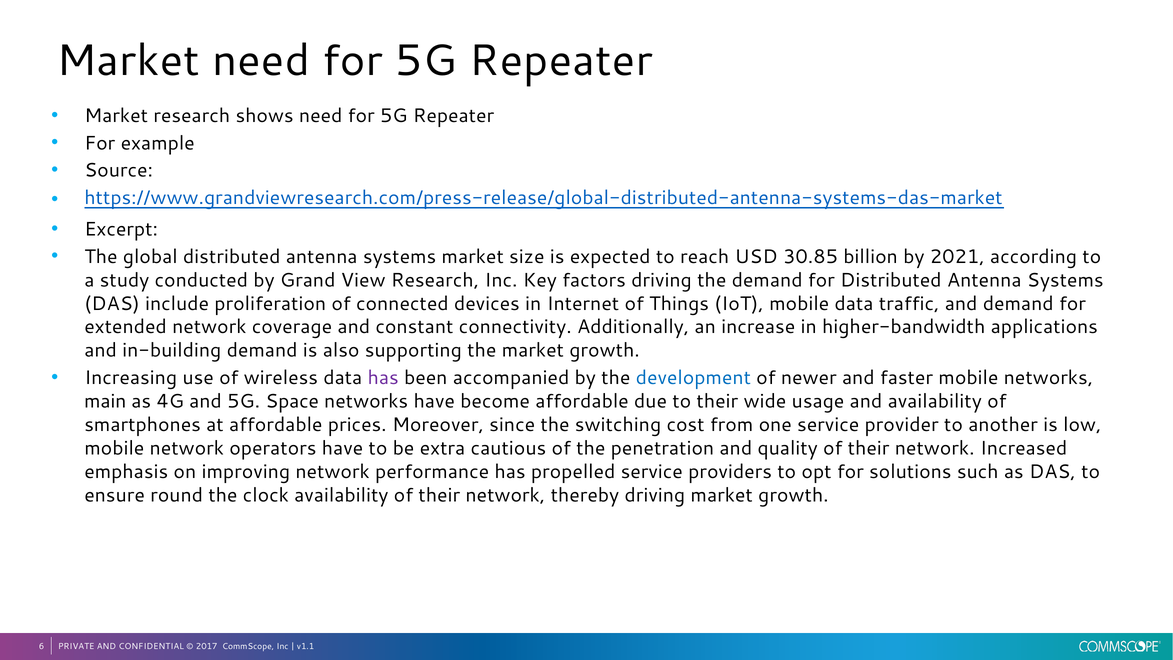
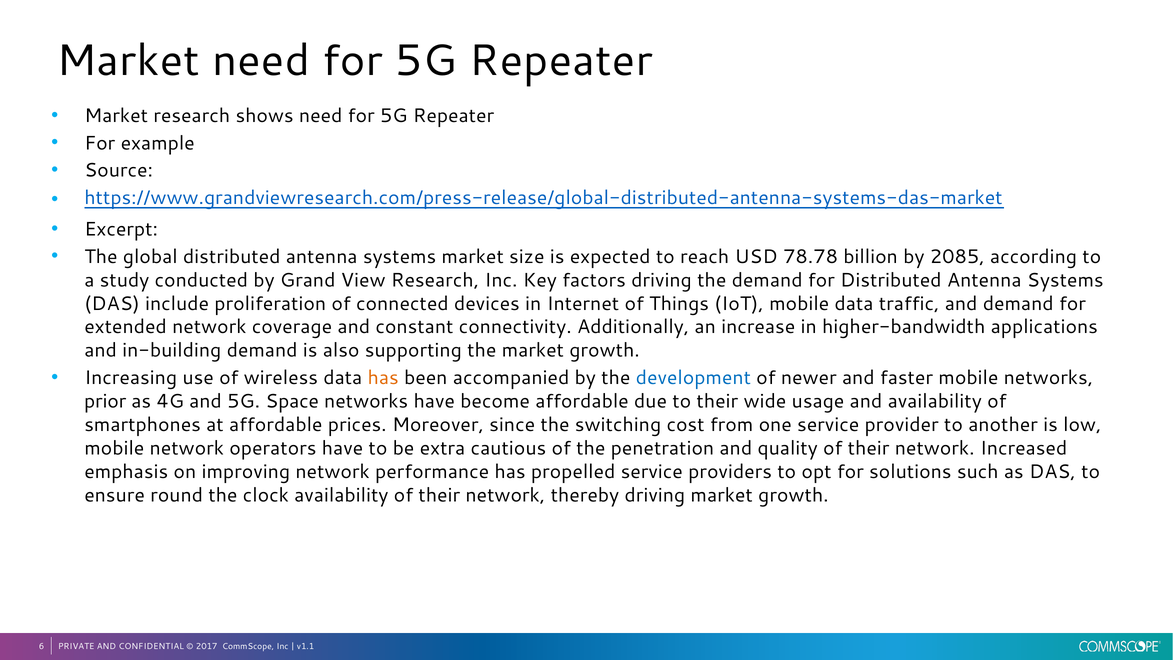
30.85: 30.85 -> 78.78 (811, 257)
2021: 2021 -> 2085 (957, 257)
has colour: purple -> orange (383, 378)
main: main -> prior (105, 401)
